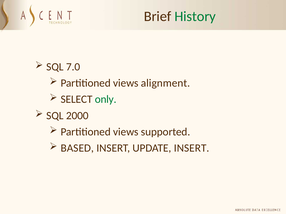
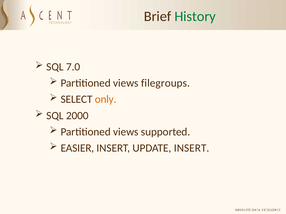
alignment: alignment -> filegroups (166, 83)
only colour: green -> orange (106, 100)
BASED: BASED -> EASIER (77, 148)
